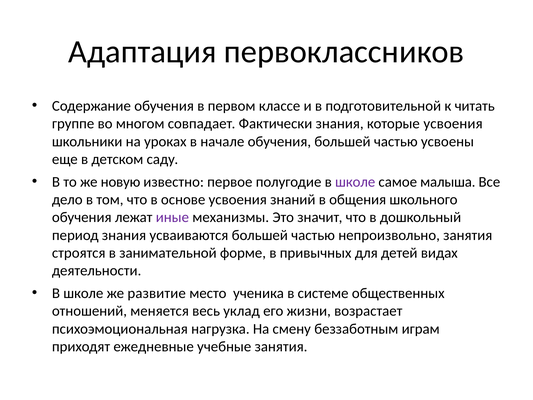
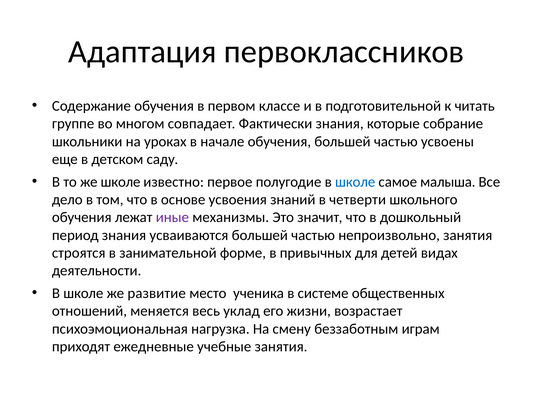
которые усвоения: усвоения -> собрание (453, 124)
же новую: новую -> школе (121, 182)
школе colour: purple -> blue (355, 182)
общения: общения -> четверти (358, 199)
